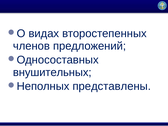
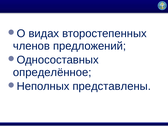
внушительных: внушительных -> определённое (52, 72)
